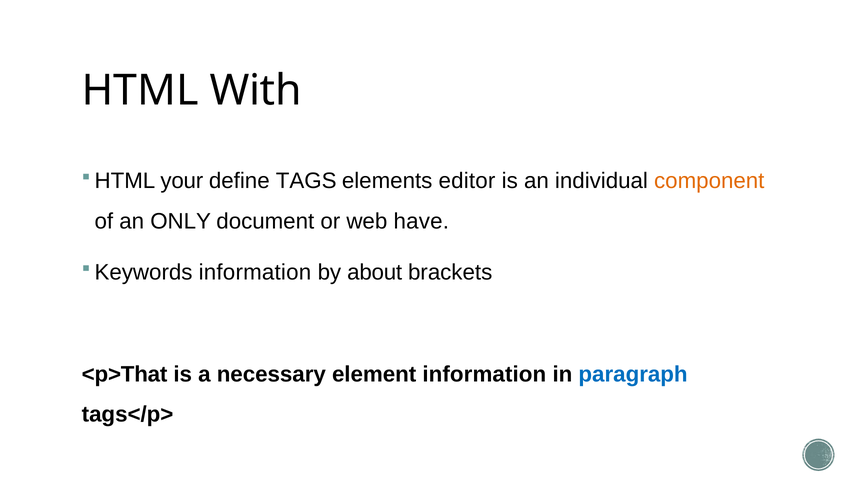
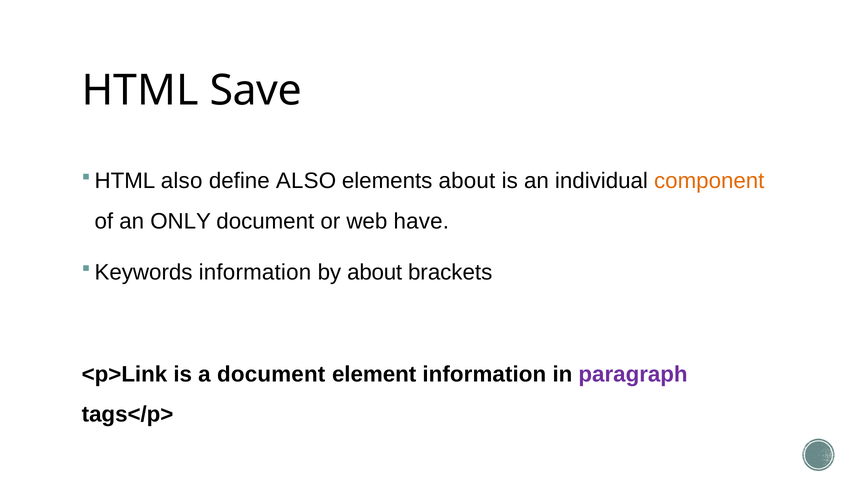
With: With -> Save (256, 90)
your: your -> also (182, 181)
define TAGS: TAGS -> ALSO (306, 181)
elements editor: editor -> about (467, 181)
<p>That: <p>That -> <p>Link (124, 374)
a necessary: necessary -> document (271, 374)
paragraph colour: blue -> purple (633, 374)
